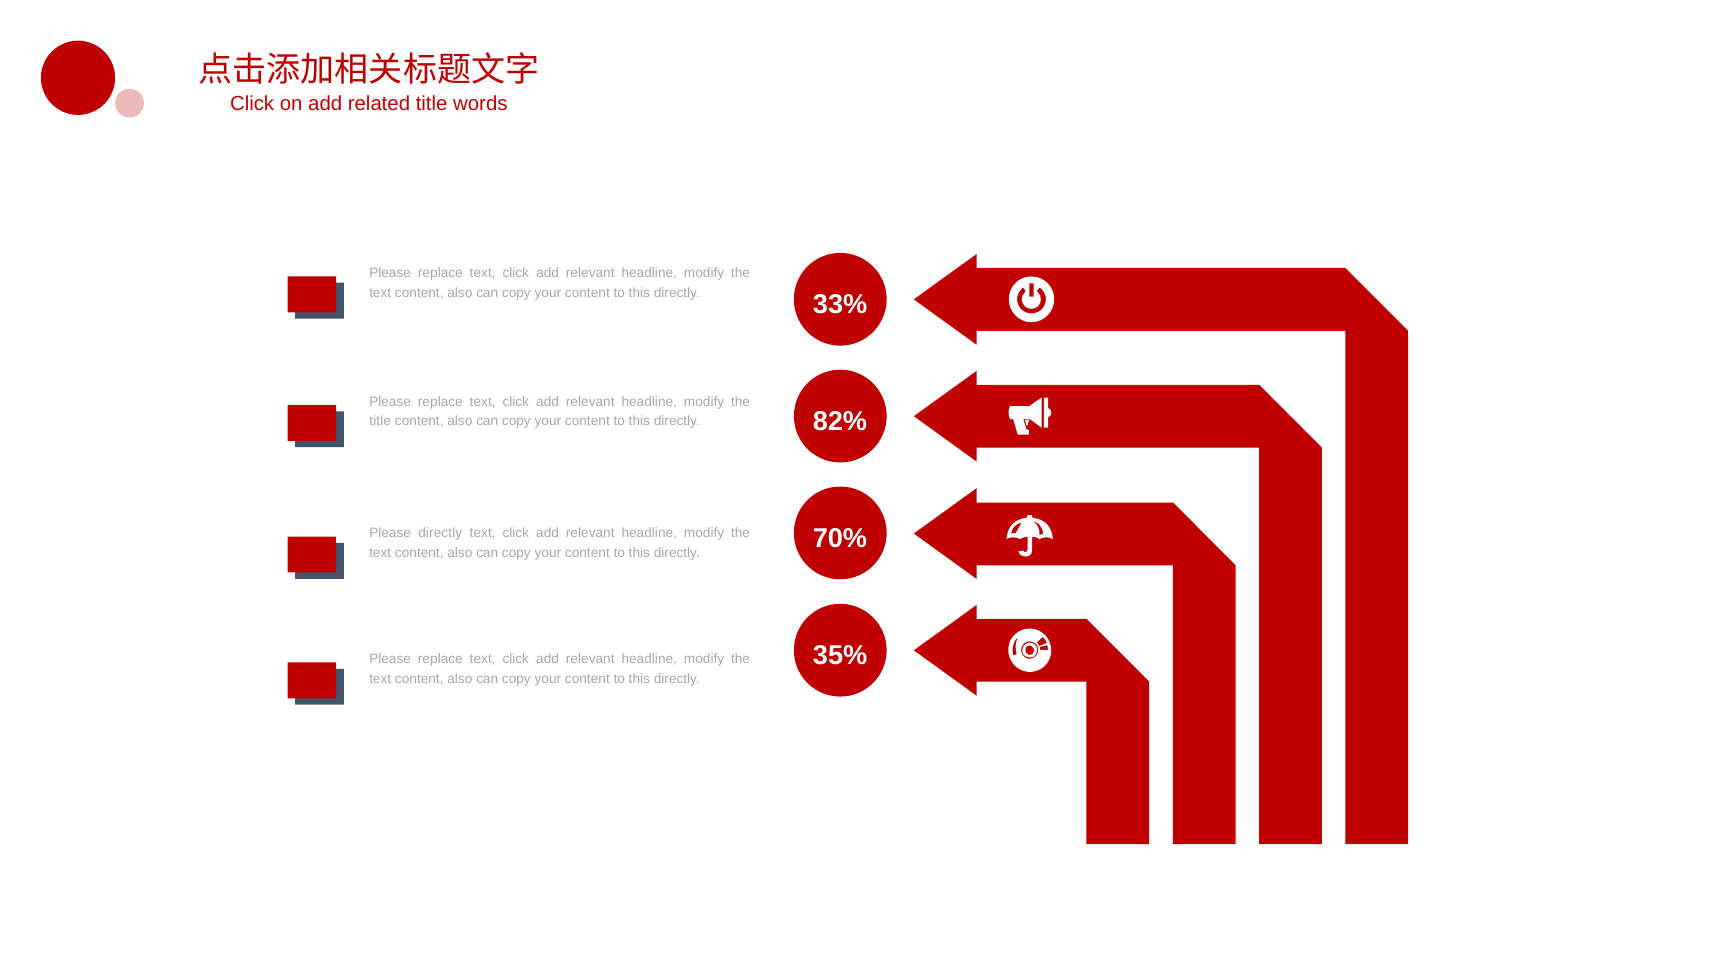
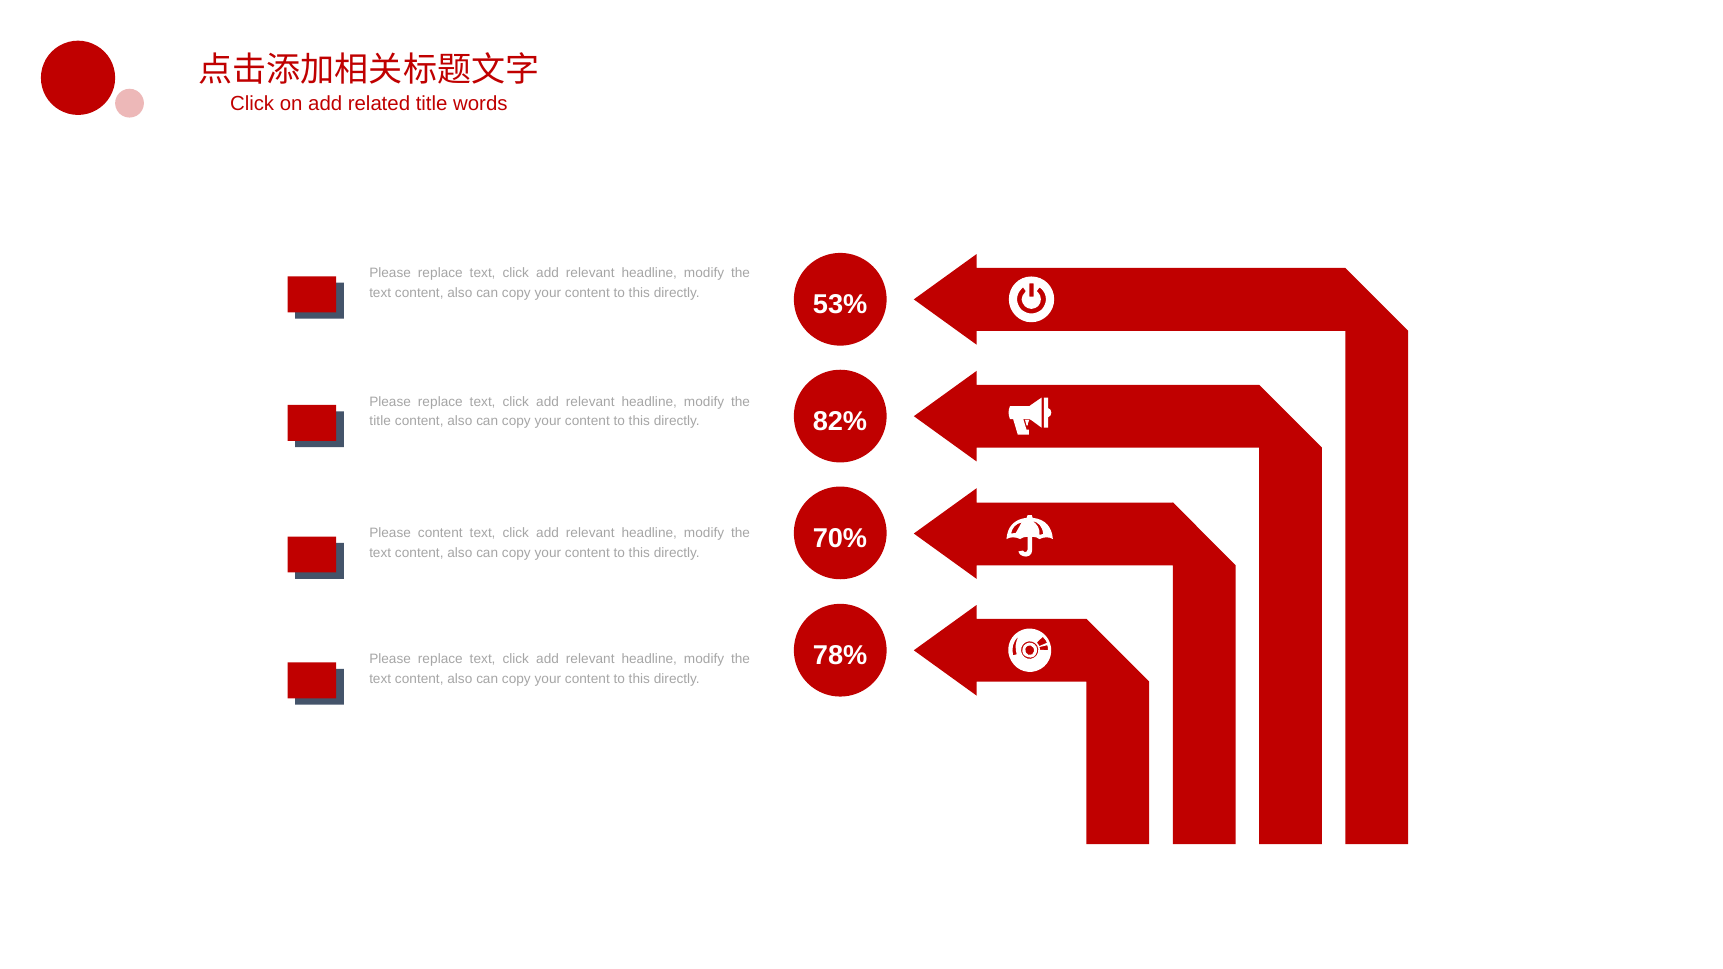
33%: 33% -> 53% (840, 304)
Please directly: directly -> content (440, 533)
35%: 35% -> 78% (840, 655)
